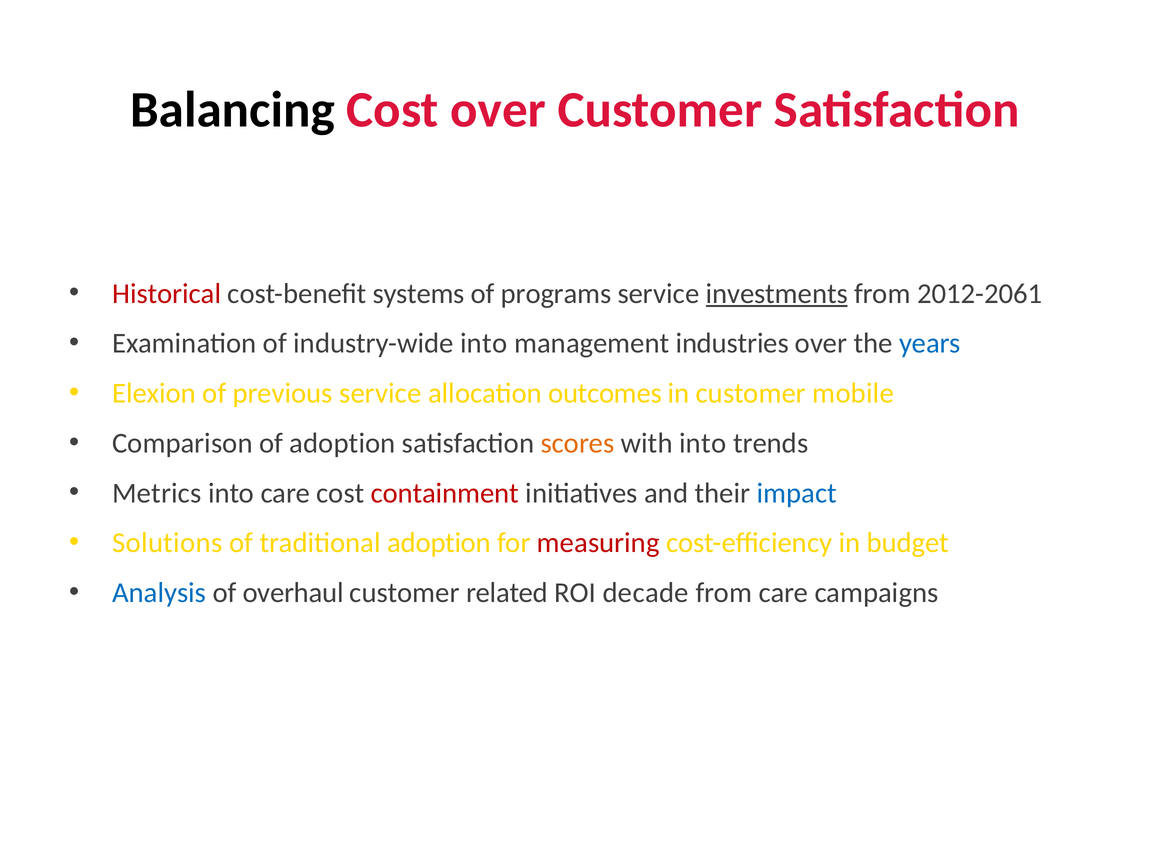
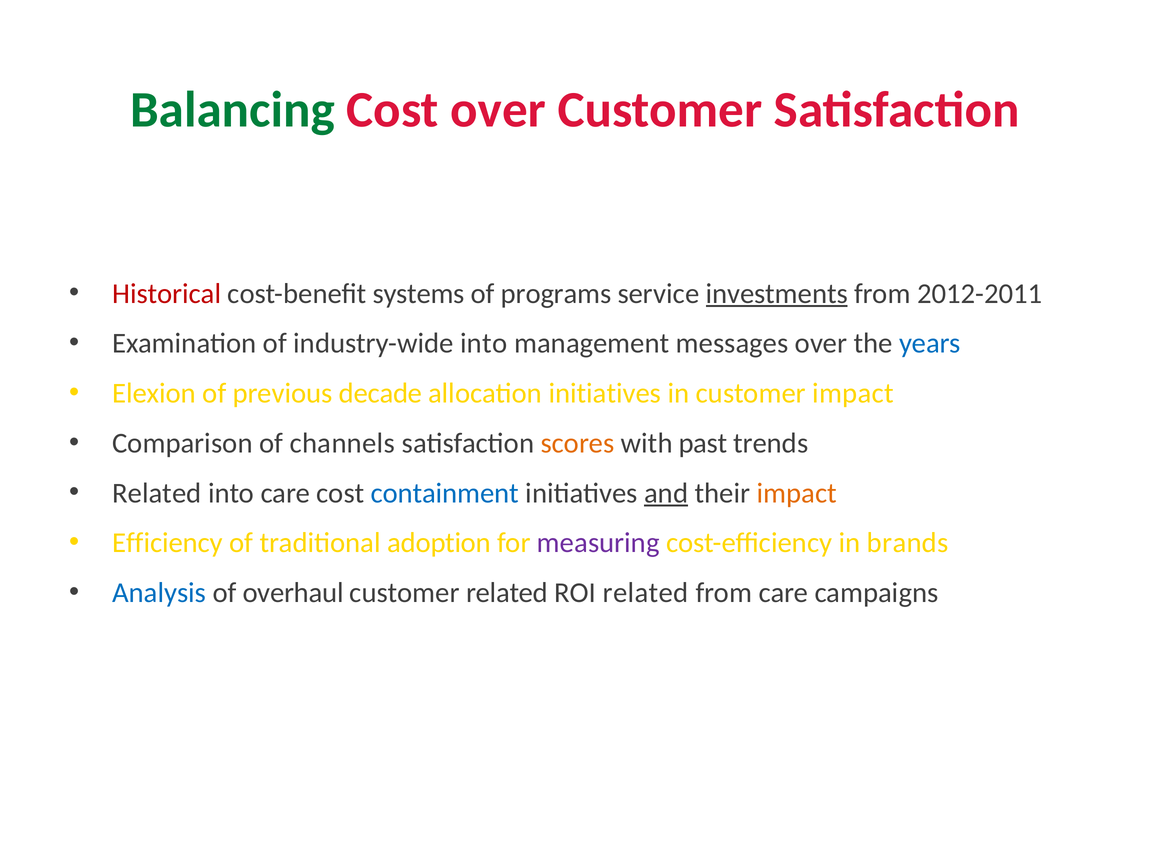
Balancing colour: black -> green (232, 110)
2012-2061: 2012-2061 -> 2012-2011 (980, 294)
industries: industries -> messages (732, 344)
previous service: service -> decade (381, 393)
allocation outcomes: outcomes -> initiatives (605, 393)
customer mobile: mobile -> impact (853, 393)
of adoption: adoption -> channels (342, 443)
with into: into -> past (703, 443)
Metrics: Metrics -> Related (157, 493)
containment colour: red -> blue (445, 493)
and underline: none -> present (666, 493)
impact colour: blue -> orange (797, 493)
Solutions: Solutions -> Efficiency (168, 543)
measuring colour: red -> purple (598, 543)
budget: budget -> brands (908, 543)
ROI decade: decade -> related (646, 593)
